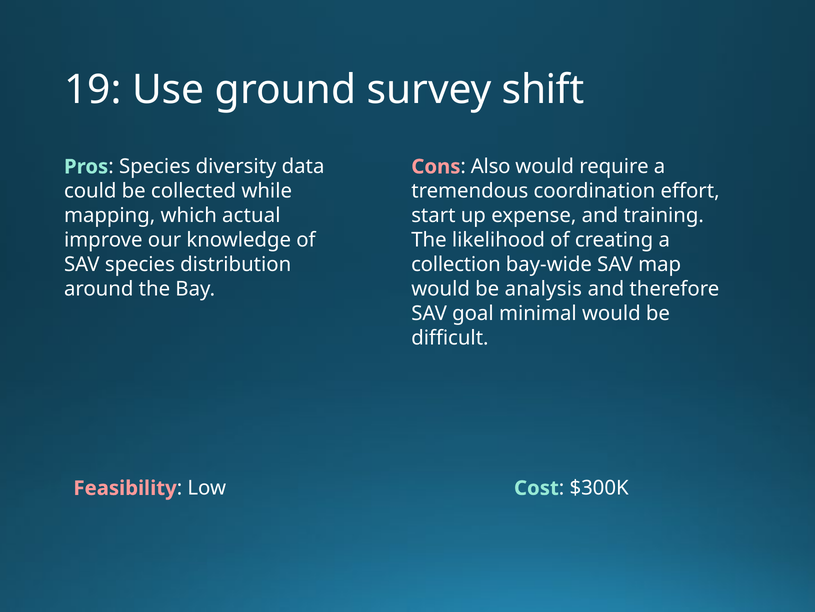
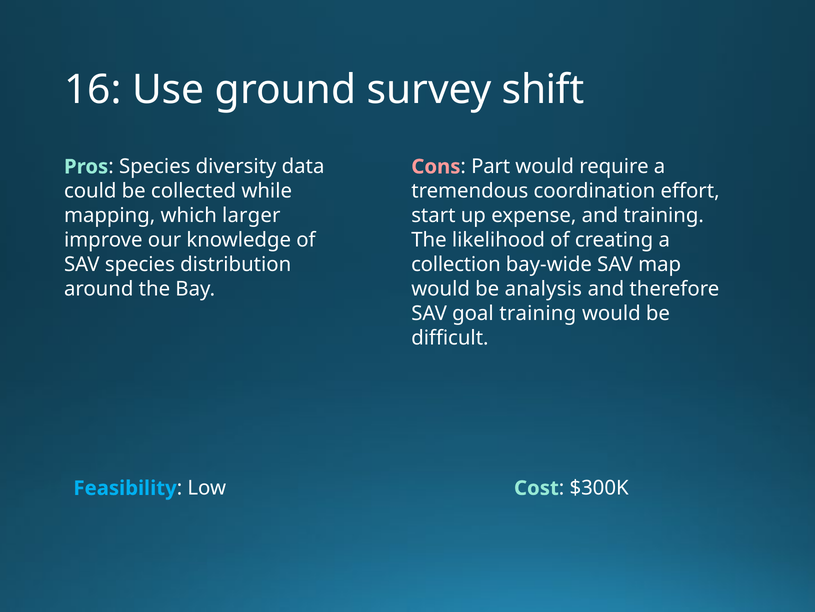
19: 19 -> 16 (93, 90)
Also: Also -> Part (491, 167)
actual: actual -> larger (251, 215)
goal minimal: minimal -> training (538, 313)
Feasibility colour: pink -> light blue (125, 488)
